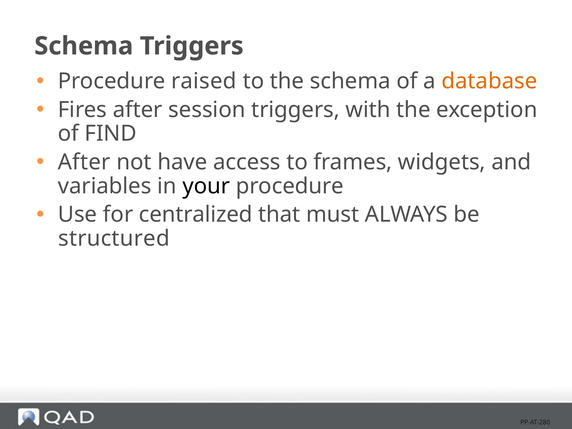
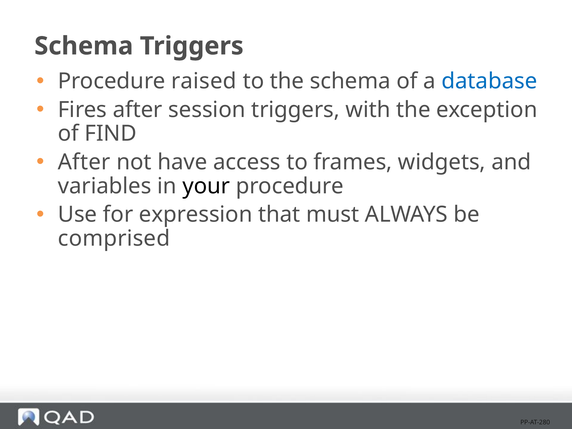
database colour: orange -> blue (489, 81)
centralized: centralized -> expression (196, 215)
structured: structured -> comprised (114, 239)
